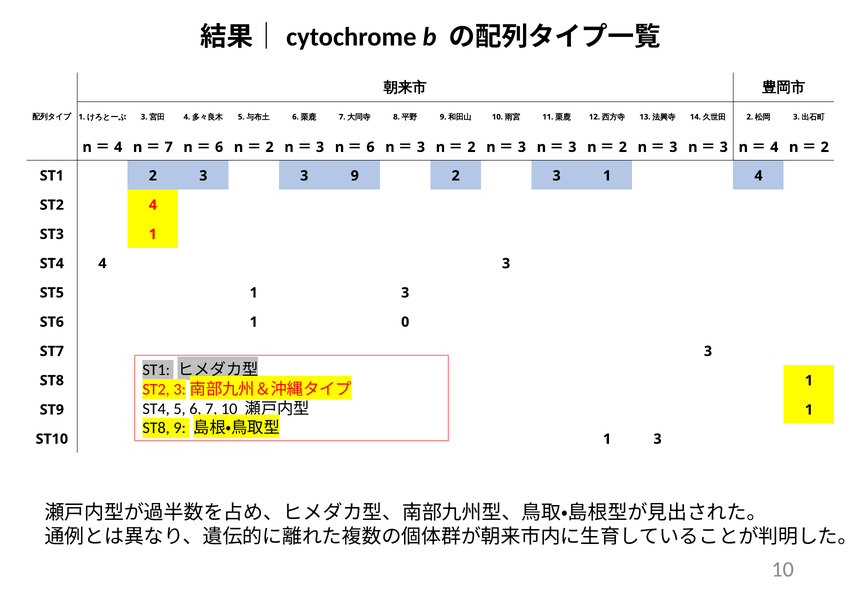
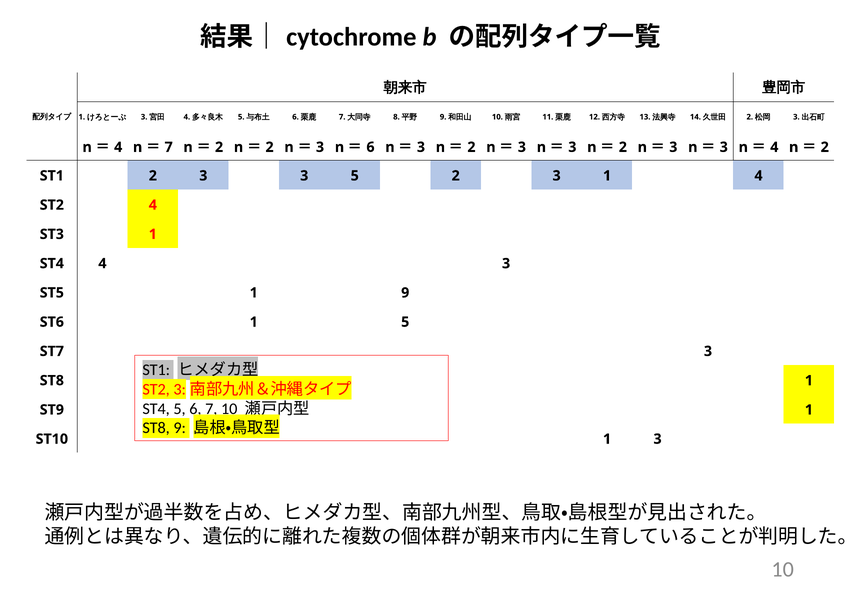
6: 6 -> 2 (219, 147)
3 9: 9 -> 5 (355, 176)
ST5 1 3: 3 -> 9 (405, 293)
1 0: 0 -> 5 (405, 322)
